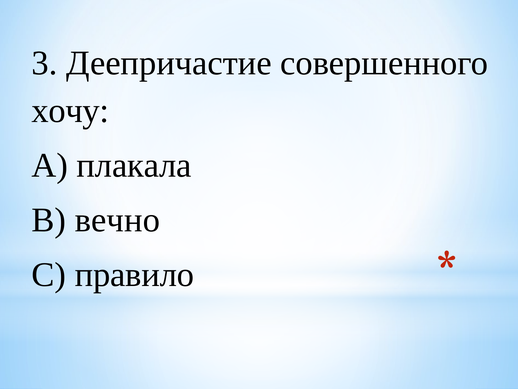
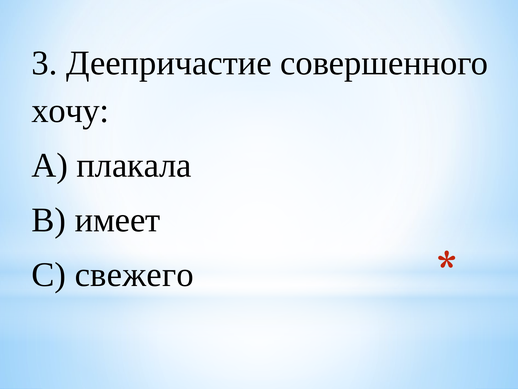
вечно: вечно -> имеет (118, 220)
правило: правило -> свежего (134, 274)
